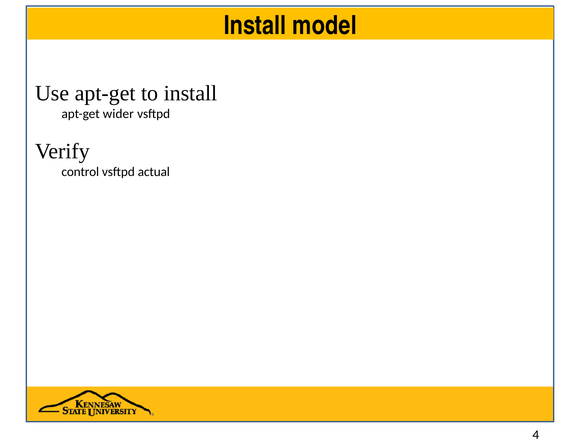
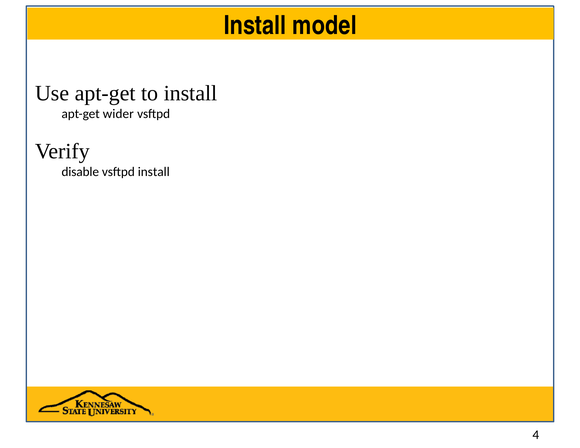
control: control -> disable (80, 172)
vsftpd actual: actual -> install (154, 172)
